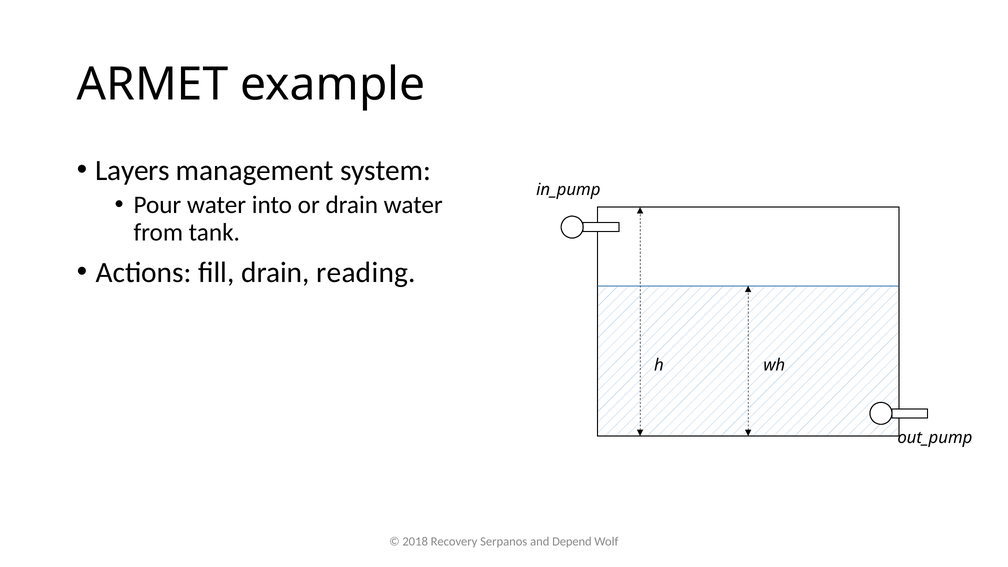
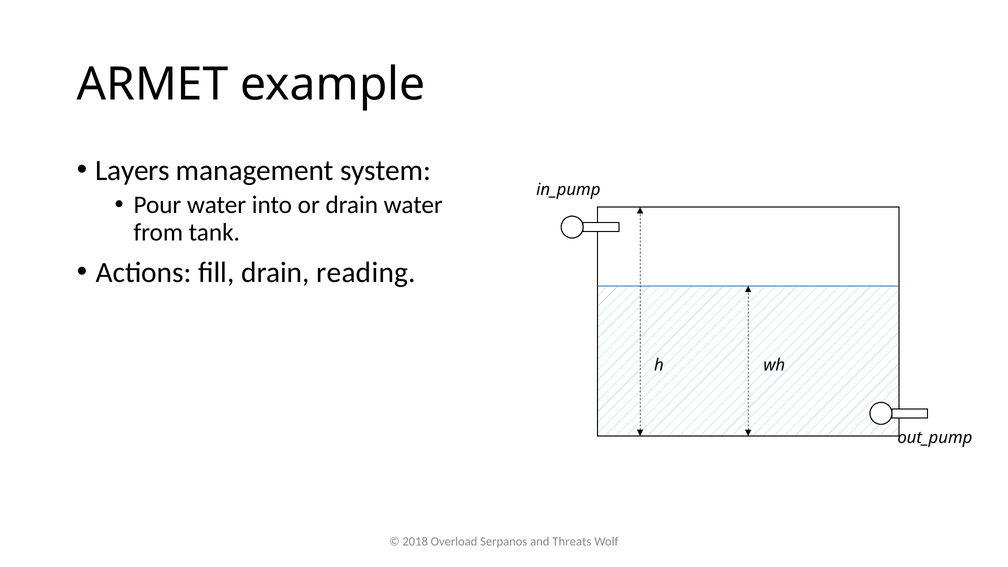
Recovery: Recovery -> Overload (454, 541)
Depend: Depend -> Threats (572, 541)
